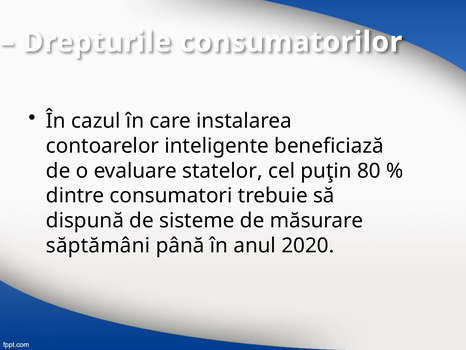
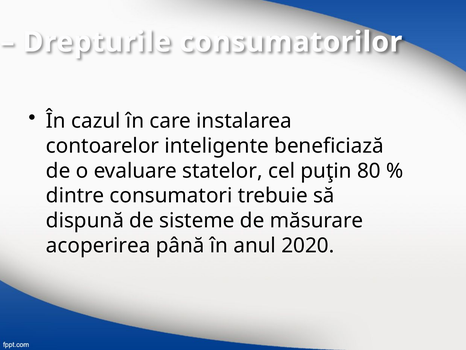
săptămâni: săptămâni -> acoperirea (98, 245)
